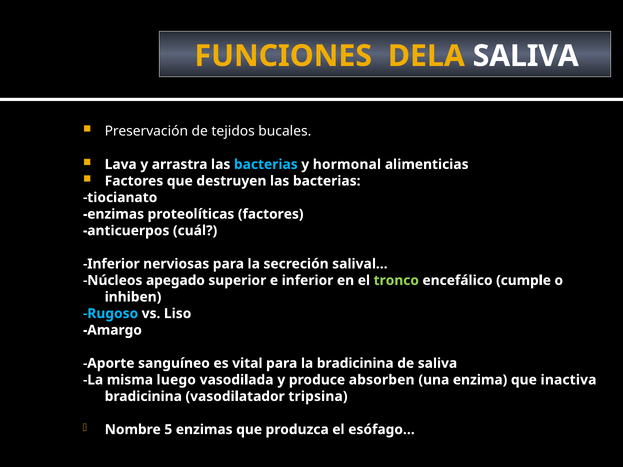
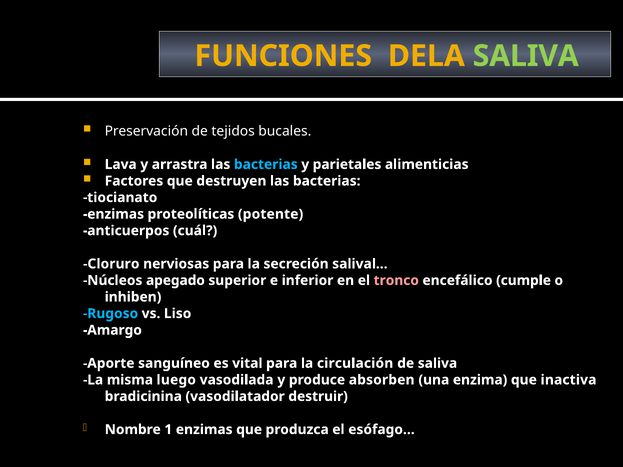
SALIVA colour: white -> light green (526, 56)
hormonal: hormonal -> parietales (347, 164)
proteolíticas factores: factores -> potente (271, 214)
Inferior: Inferior -> Cloruro (111, 264)
tronco colour: light green -> pink (396, 281)
la bradicinina: bradicinina -> circulación (355, 363)
tripsina: tripsina -> destruir (318, 397)
5: 5 -> 1 (168, 430)
